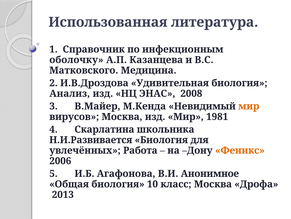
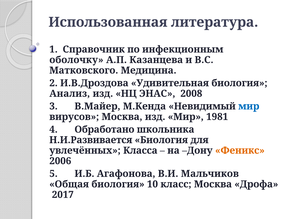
мир colour: orange -> blue (249, 106)
Скарлатина: Скарлатина -> Обработано (104, 129)
Работа: Работа -> Класса (140, 150)
Анонимное: Анонимное -> Мальчиков (210, 173)
2013: 2013 -> 2017 (63, 194)
